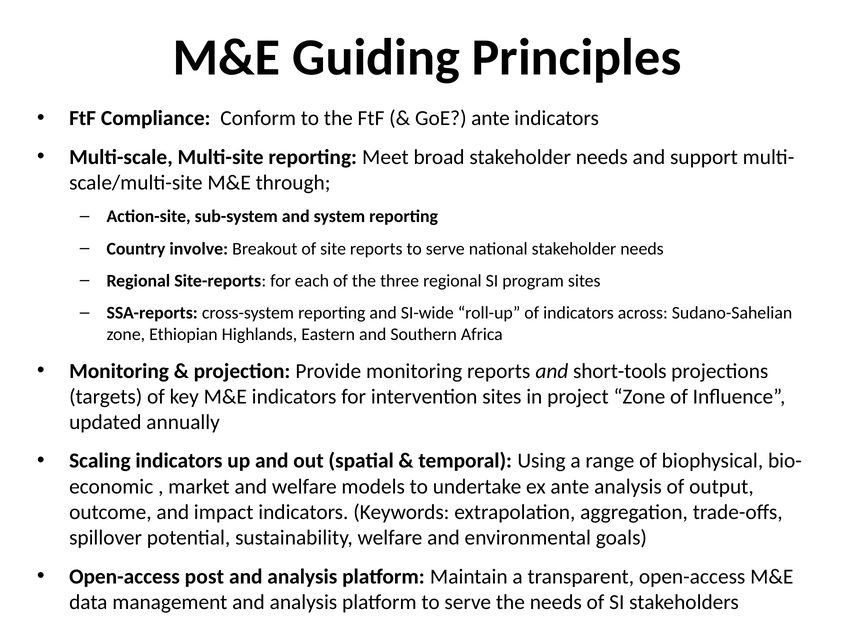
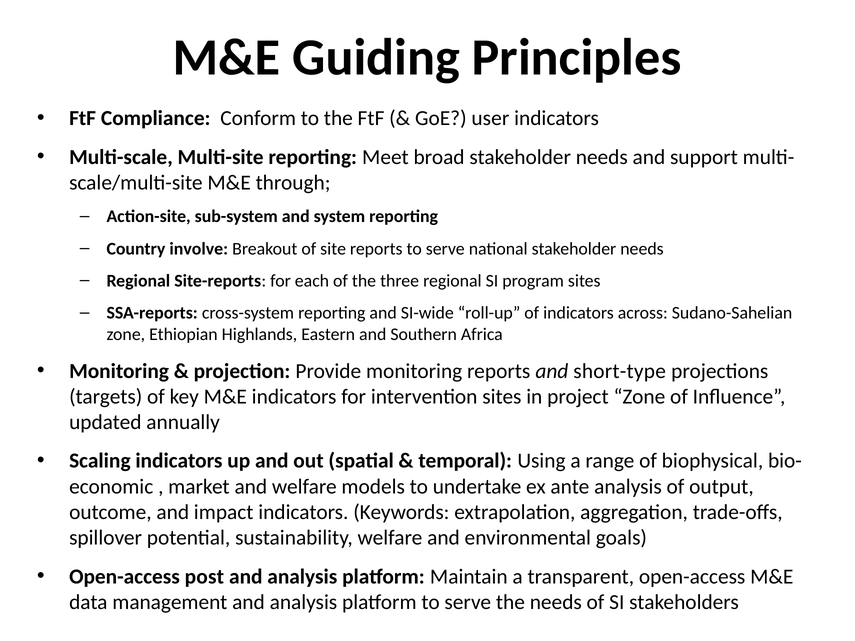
GoE ante: ante -> user (490, 118)
short-tools: short-tools -> short-type (620, 371)
